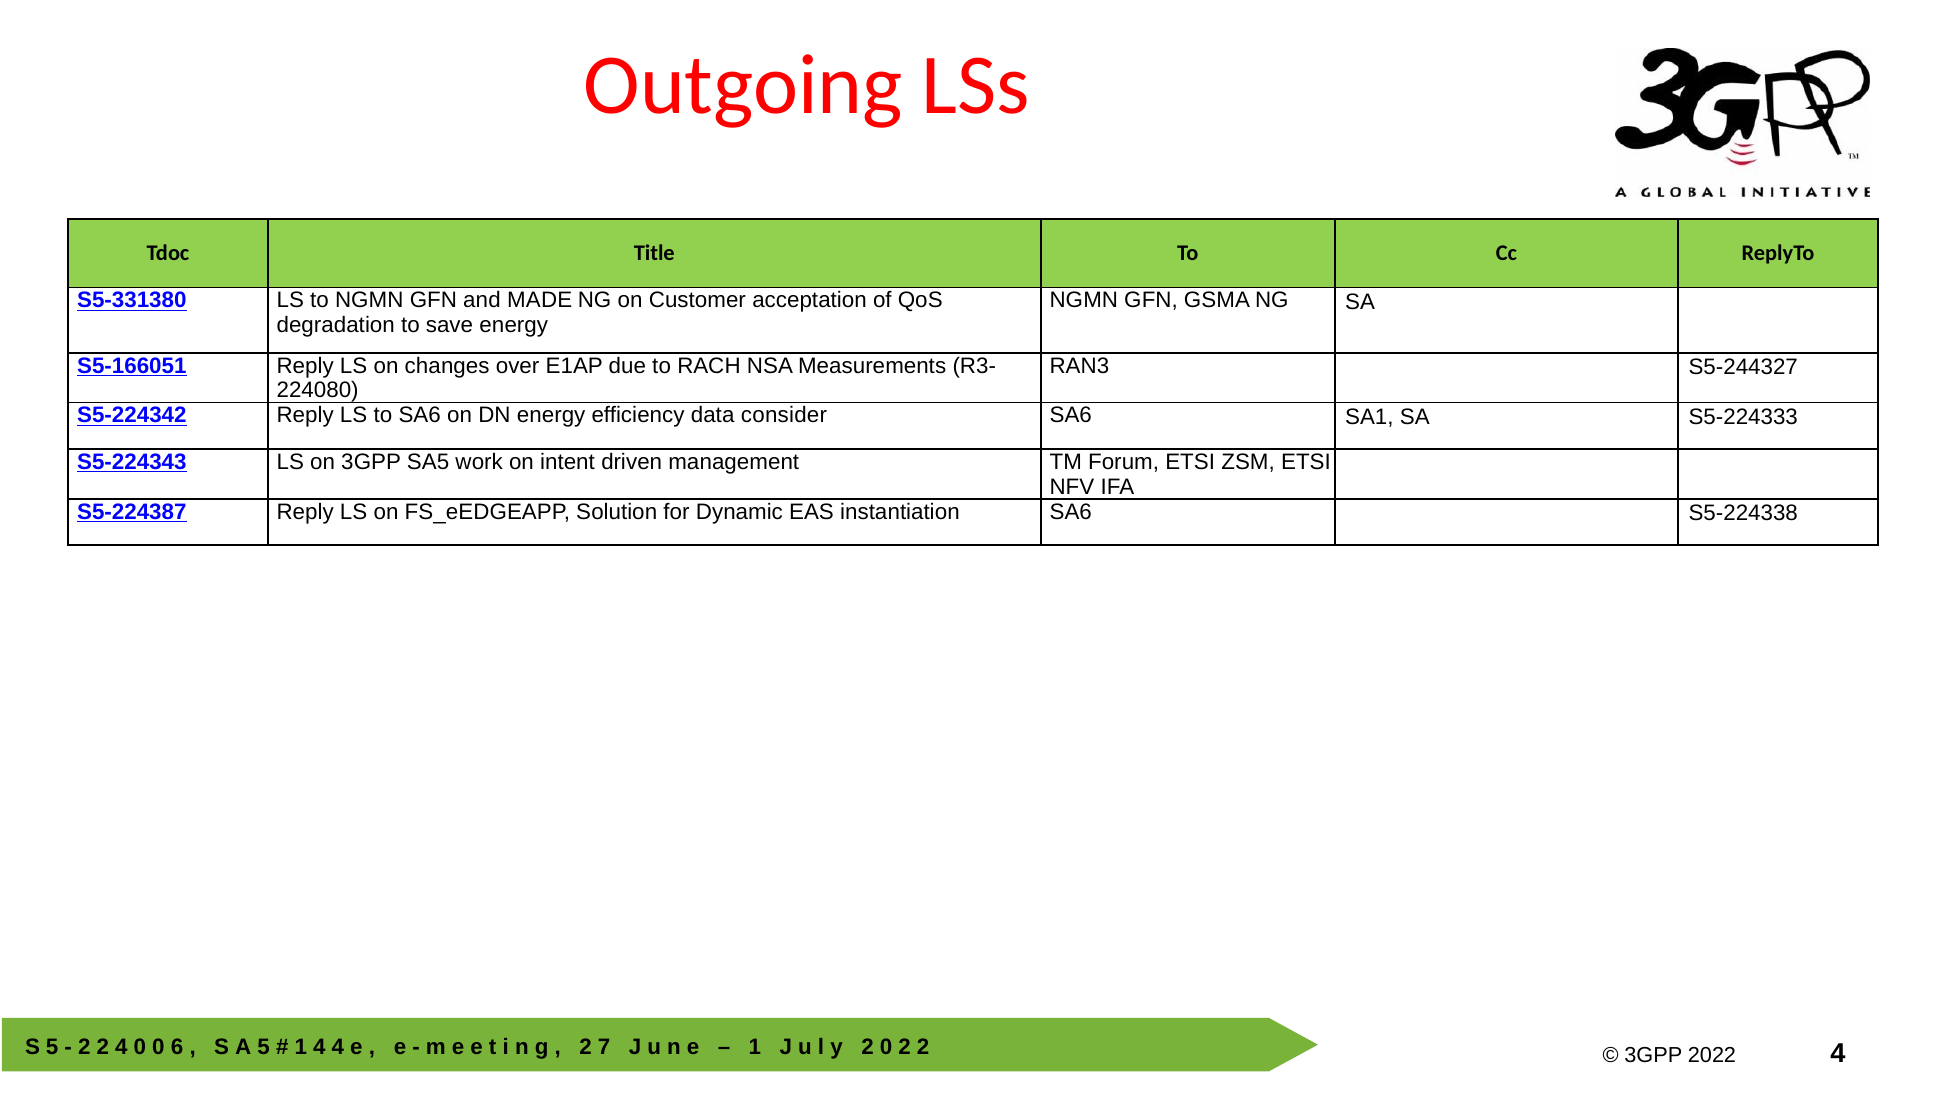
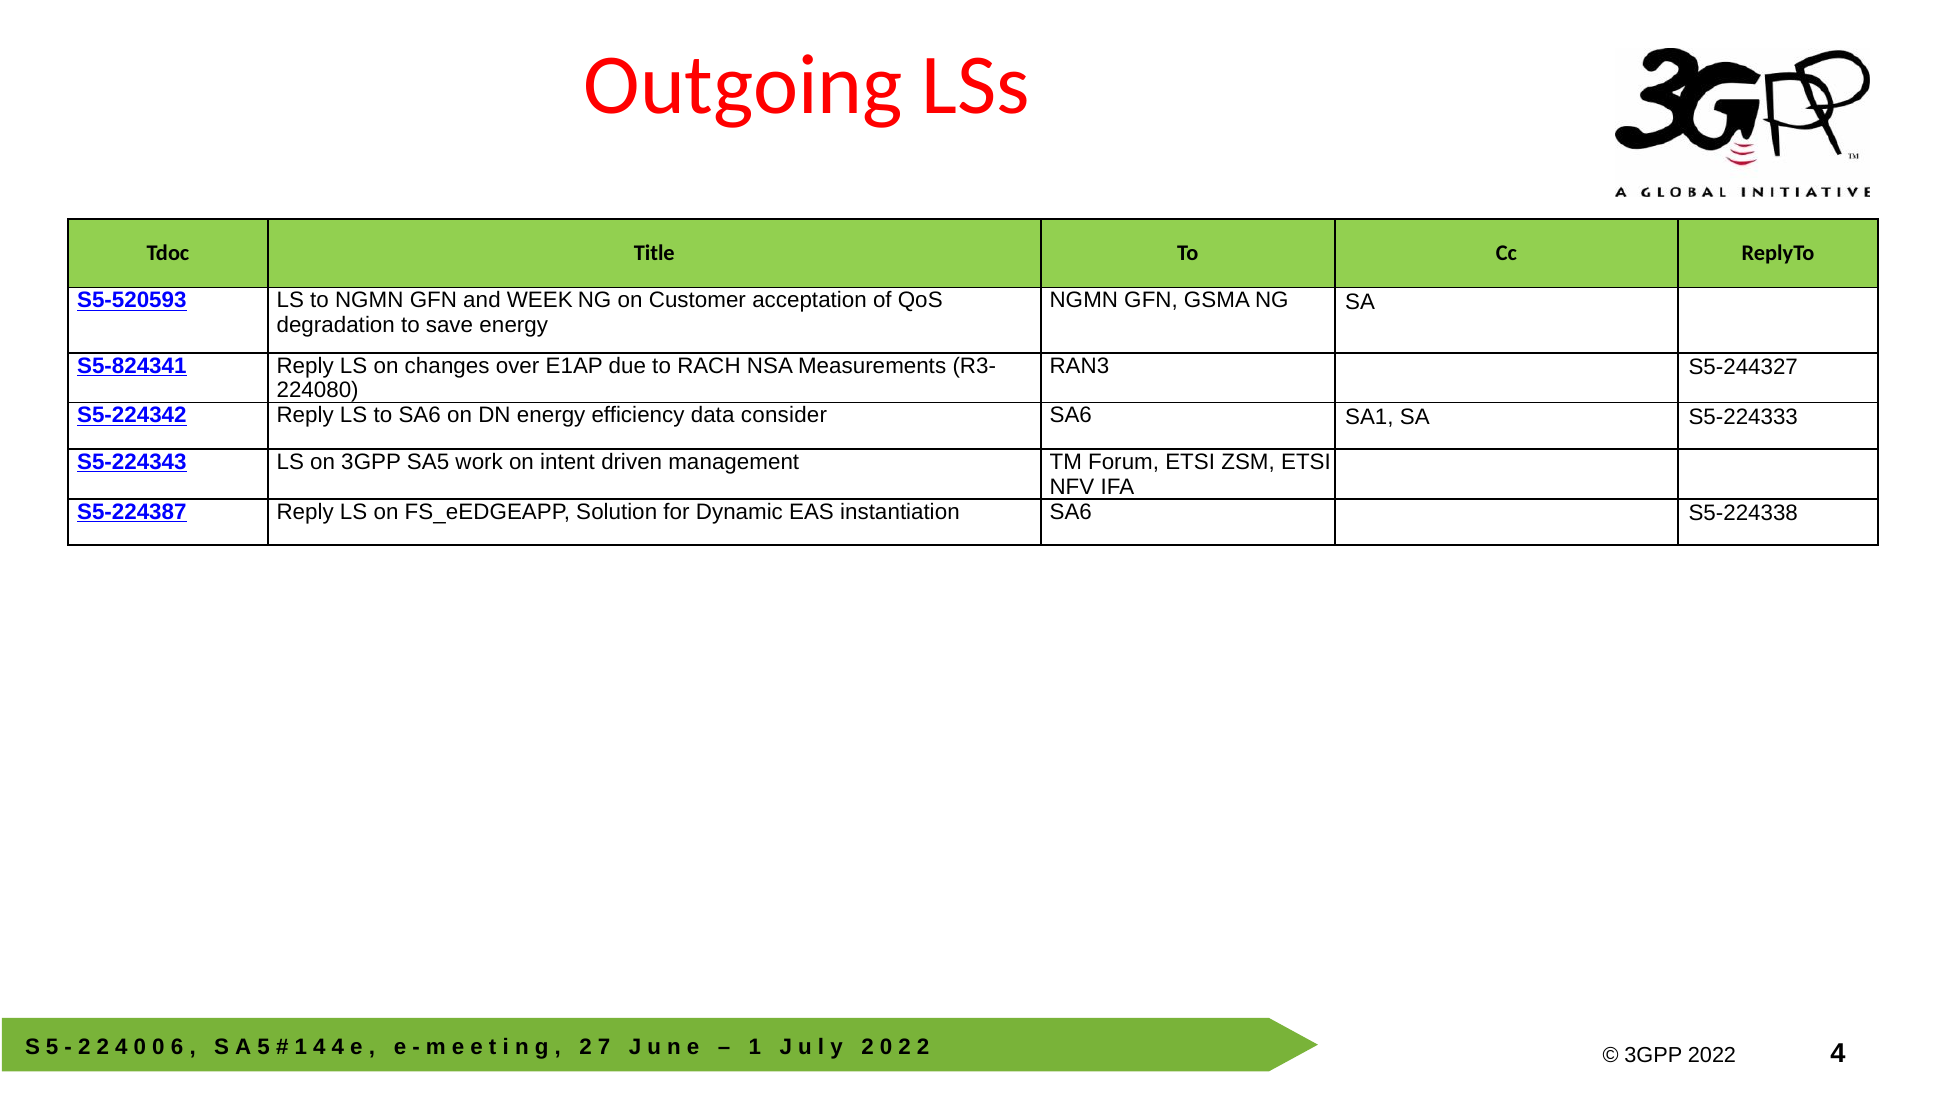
S5-331380: S5-331380 -> S5-520593 (132, 300)
MADE: MADE -> WEEK (540, 300)
S5-166051: S5-166051 -> S5-824341 (132, 366)
